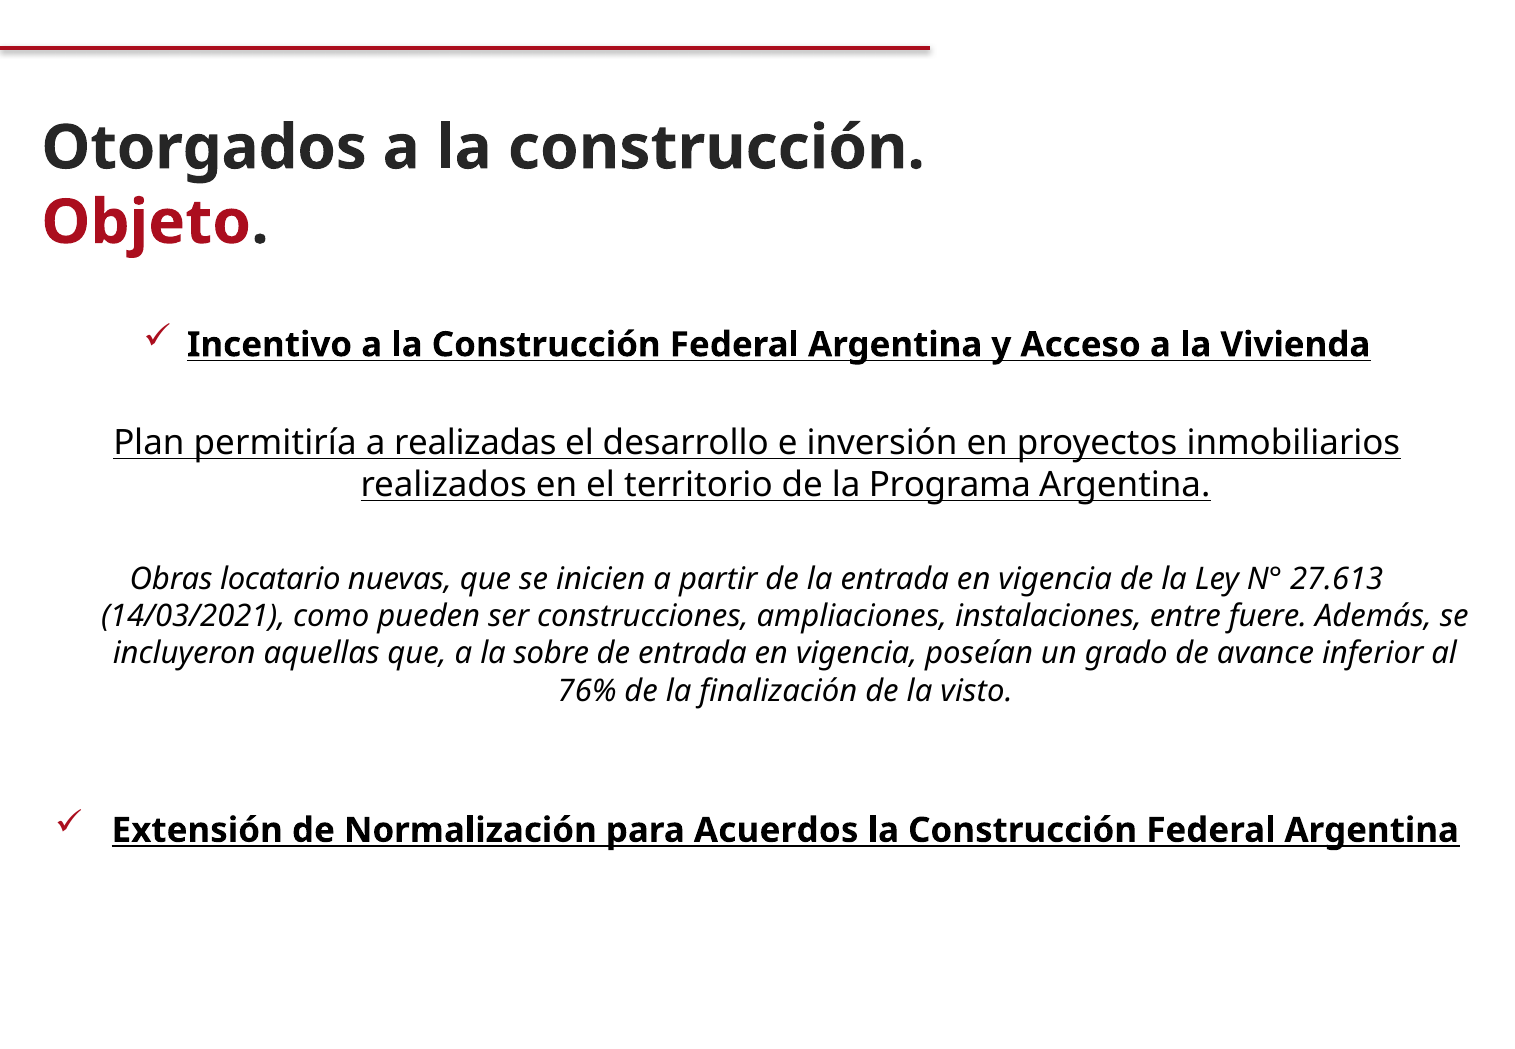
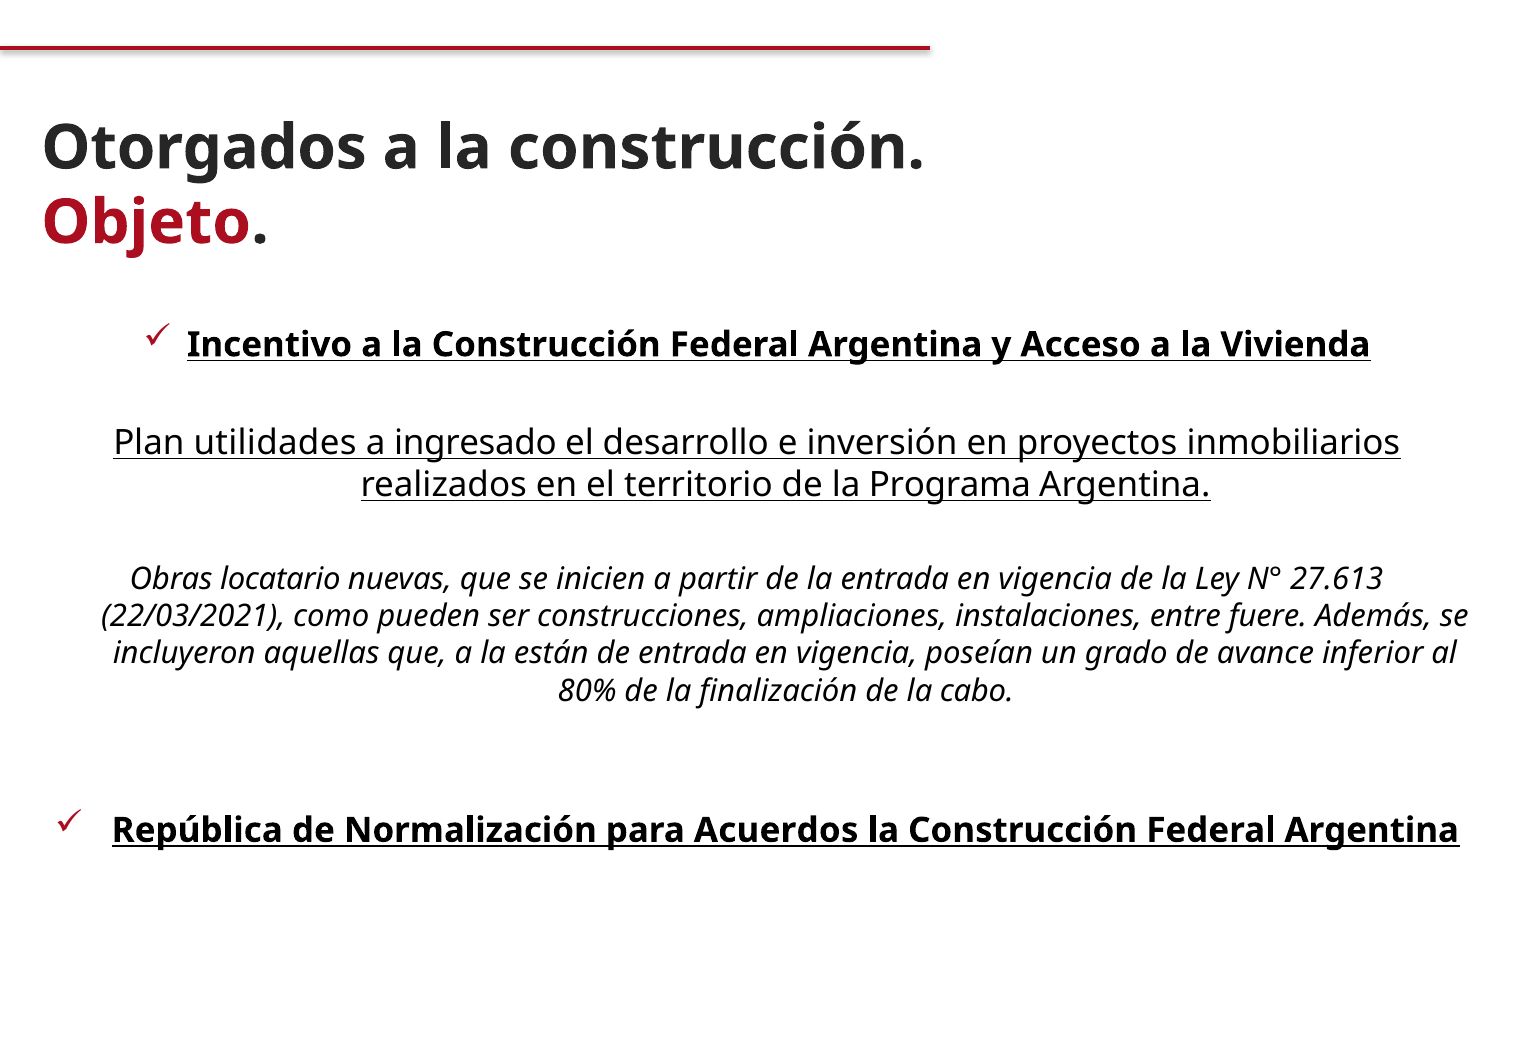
permitiría: permitiría -> utilidades (275, 443)
realizadas: realizadas -> ingresado (475, 443)
14/03/2021: 14/03/2021 -> 22/03/2021 (193, 616)
sobre: sobre -> están (551, 654)
76%: 76% -> 80% (587, 691)
visto: visto -> cabo (977, 691)
Extensión: Extensión -> República (197, 830)
